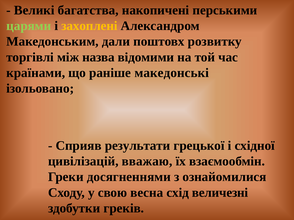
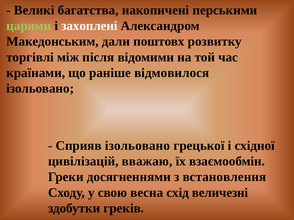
захоплені colour: yellow -> white (89, 26)
назва: назва -> після (98, 57)
македонські: македонські -> відмовилося (172, 73)
Сприяв результати: результати -> ізольовано (137, 146)
ознайомилися: ознайомилися -> встановлення (224, 177)
